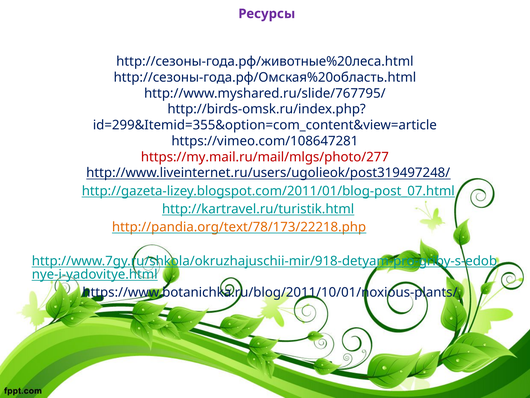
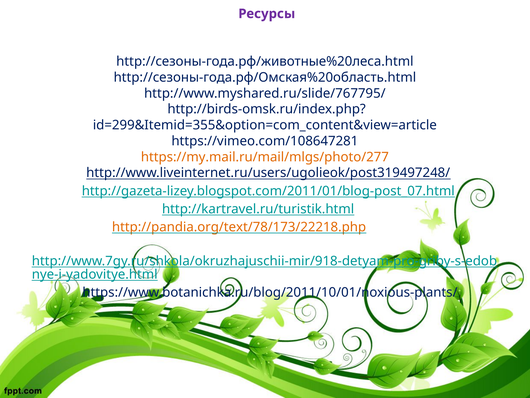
https://my.mail.ru/mail/mlgs/photo/277 colour: red -> orange (265, 157)
